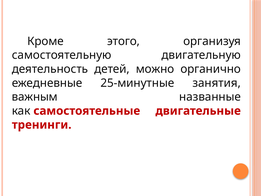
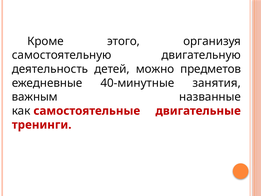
органично: органично -> предметов (211, 69)
25-минутные: 25-минутные -> 40-минутные (137, 83)
